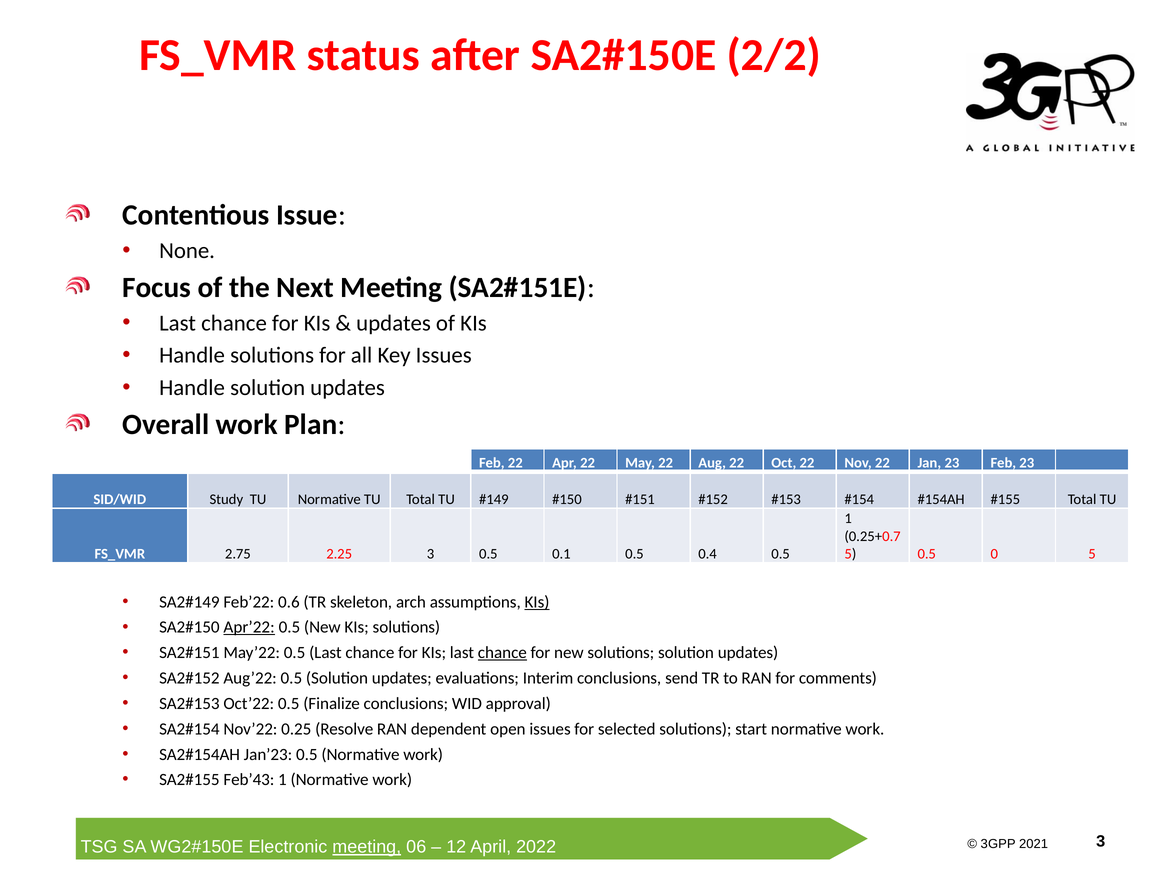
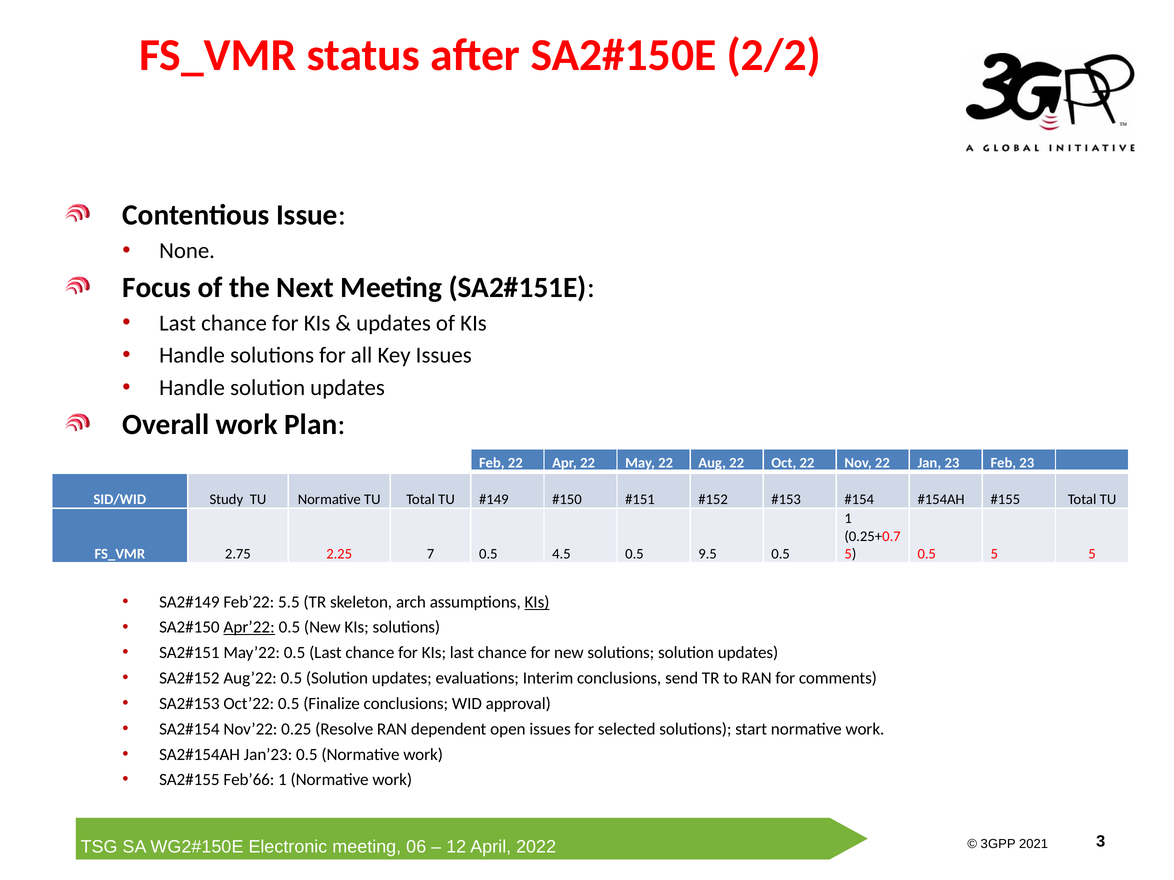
2.25 3: 3 -> 7 (431, 554)
0.1: 0.1 -> 4.5 (561, 554)
0.4: 0.4 -> 9.5 (708, 554)
0.5 0: 0 -> 5 (994, 554)
0.6: 0.6 -> 5.5 (289, 602)
chance underline: present -> none (502, 653)
Feb’43: Feb’43 -> Feb’66 (249, 780)
meeting underline: present -> none (367, 847)
